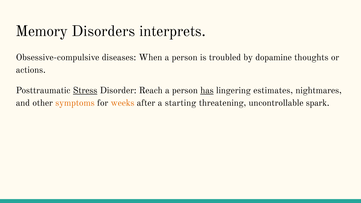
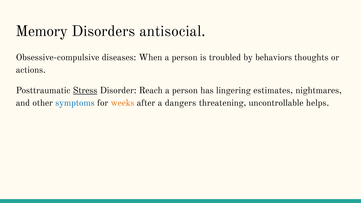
interprets: interprets -> antisocial (172, 31)
dopamine: dopamine -> behaviors (274, 58)
has underline: present -> none (207, 90)
symptoms colour: orange -> blue (75, 103)
starting: starting -> dangers (181, 103)
spark: spark -> helps (318, 103)
